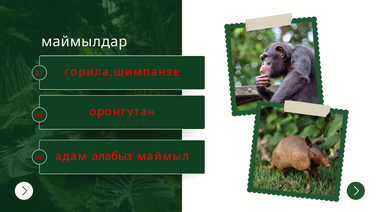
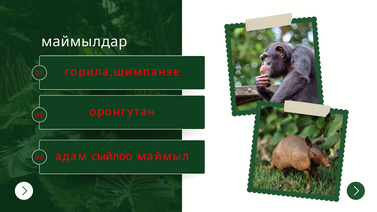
алабыз: алабыз -> сыйлоо (112, 156)
